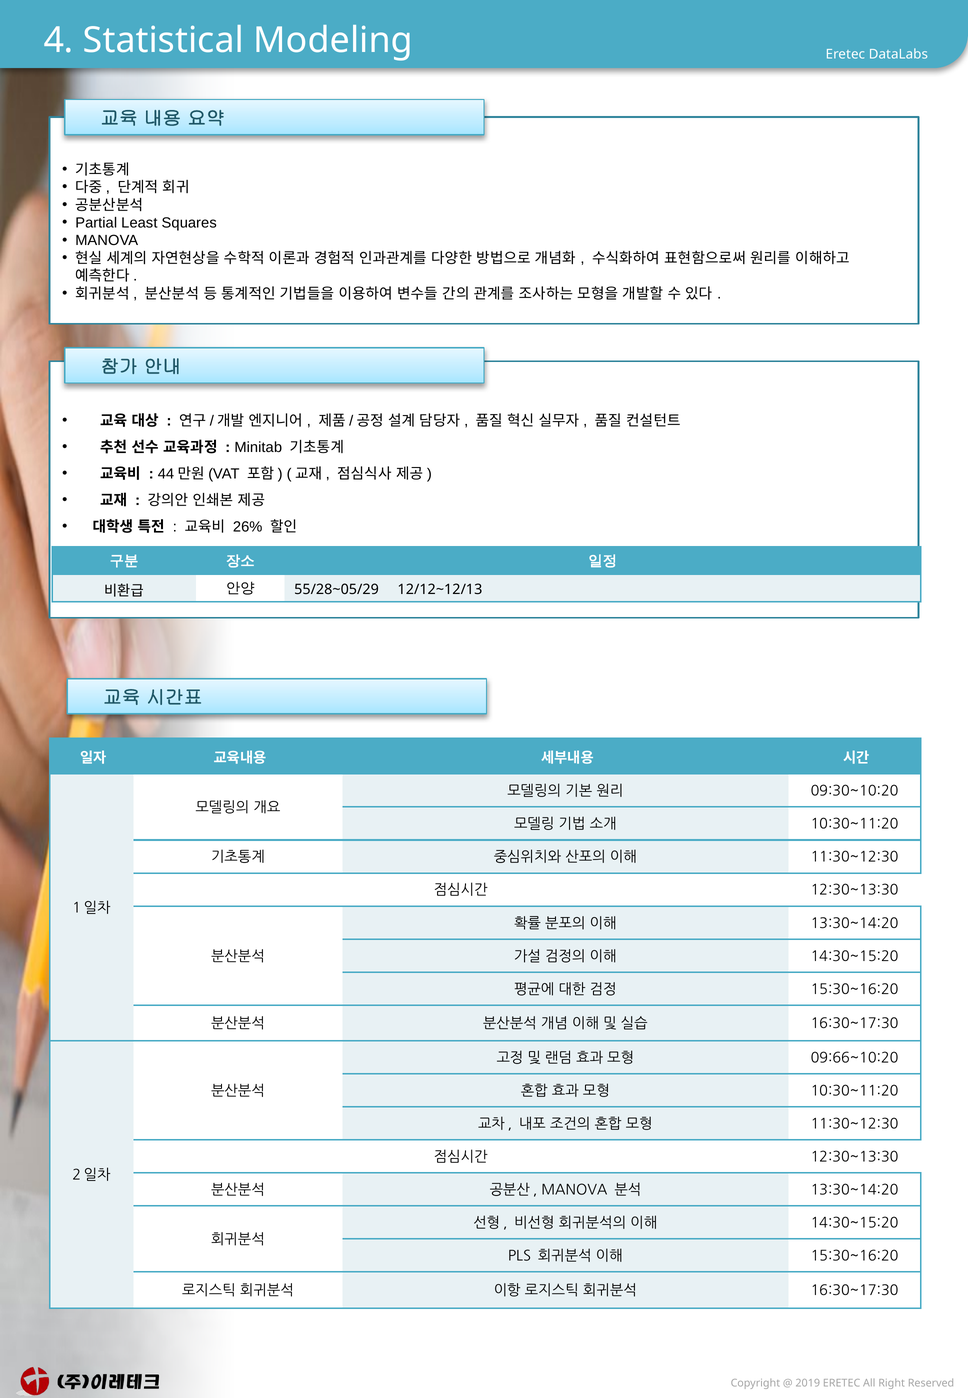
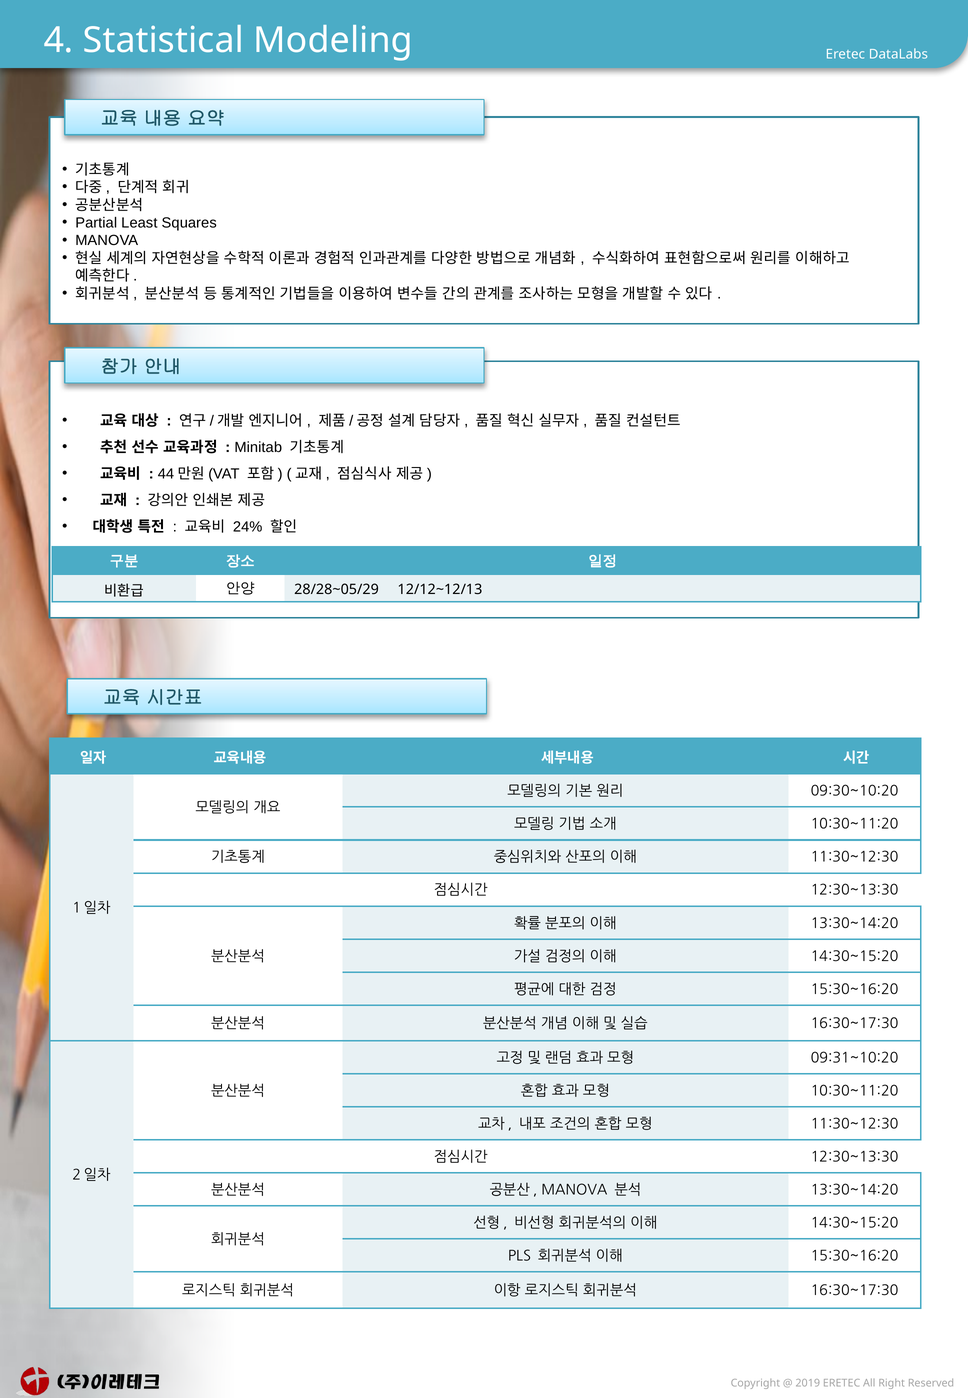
26%: 26% -> 24% (248, 527)
55/28~05/29: 55/28~05/29 -> 28/28~05/29 (337, 590)
09:66~10:20: 09:66~10:20 -> 09:31~10:20 (854, 1058)
